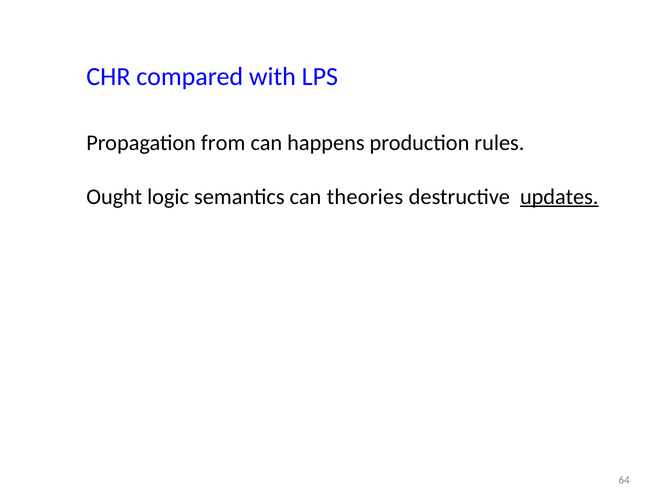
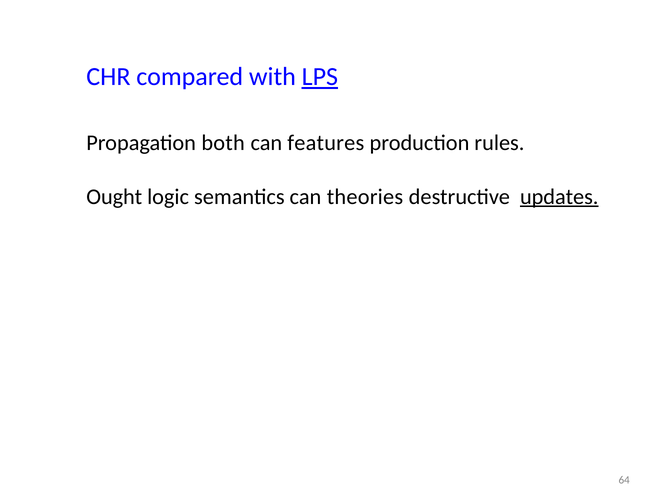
LPS underline: none -> present (320, 77)
from: from -> both (223, 143)
happens: happens -> features (326, 143)
